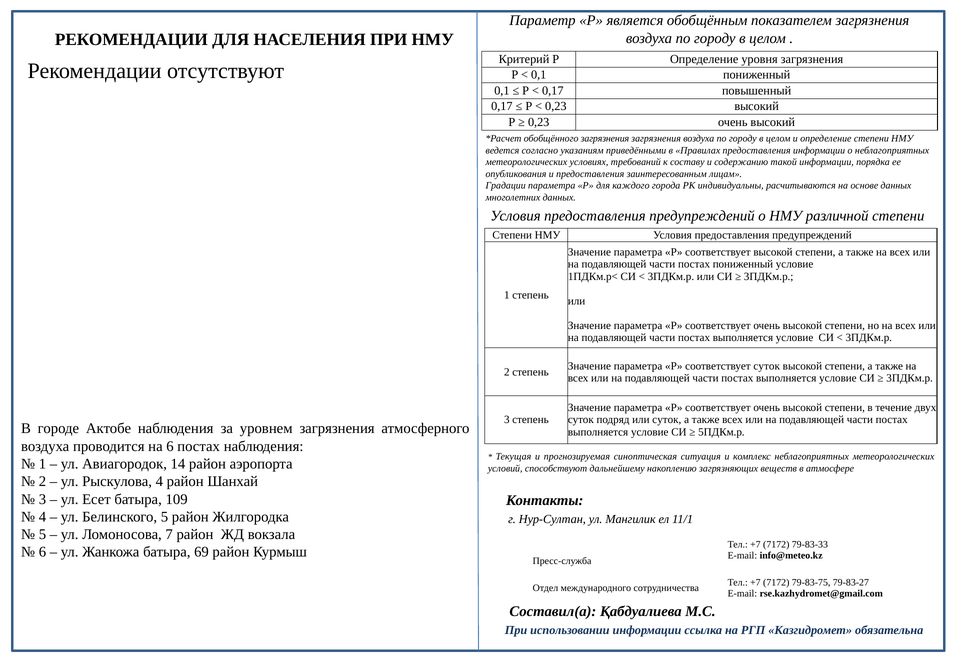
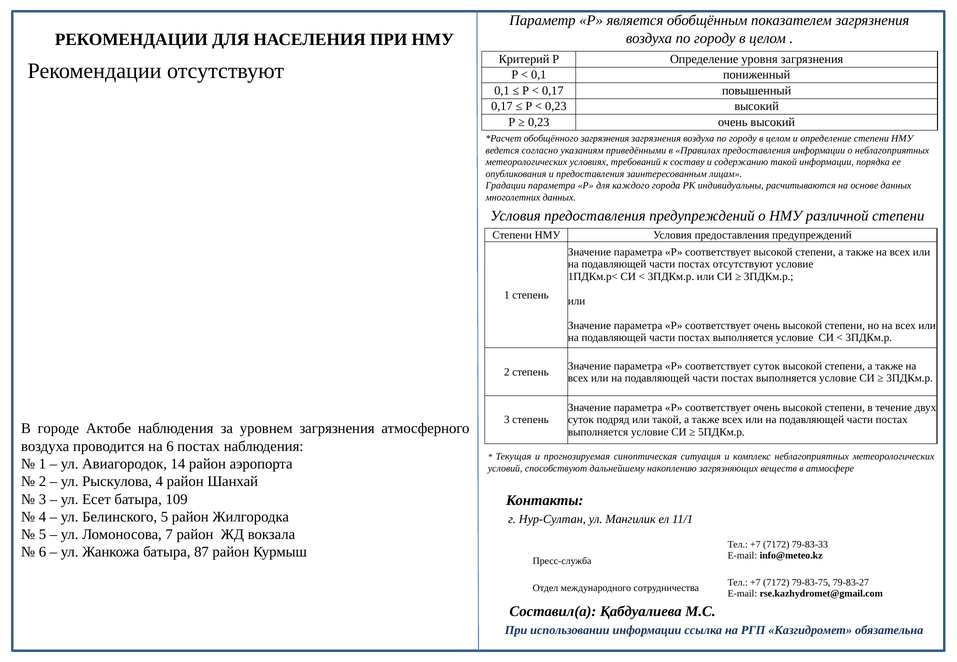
постах пониженный: пониженный -> отсутствуют (743, 265)
или суток: суток -> такой (667, 420)
69: 69 -> 87 (201, 553)
